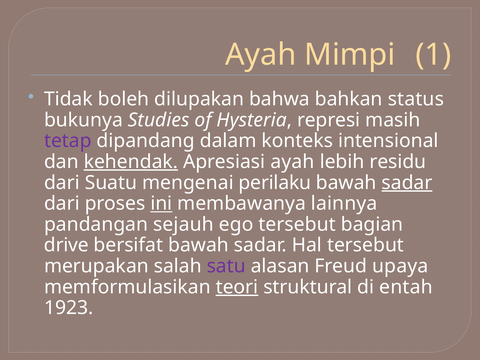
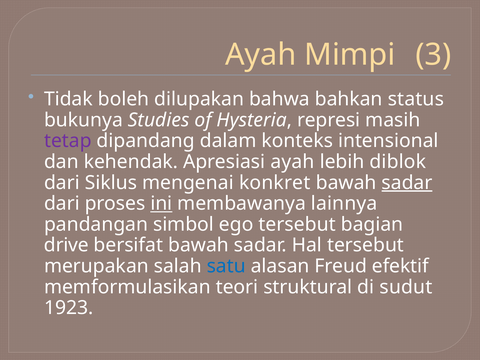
1: 1 -> 3 (433, 55)
kehendak underline: present -> none (131, 162)
residu: residu -> diblok (398, 162)
Suatu: Suatu -> Siklus (111, 183)
perilaku: perilaku -> konkret (275, 183)
sejauh: sejauh -> simbol (184, 224)
satu colour: purple -> blue (226, 266)
upaya: upaya -> efektif (400, 266)
teori underline: present -> none (237, 287)
entah: entah -> sudut (406, 287)
